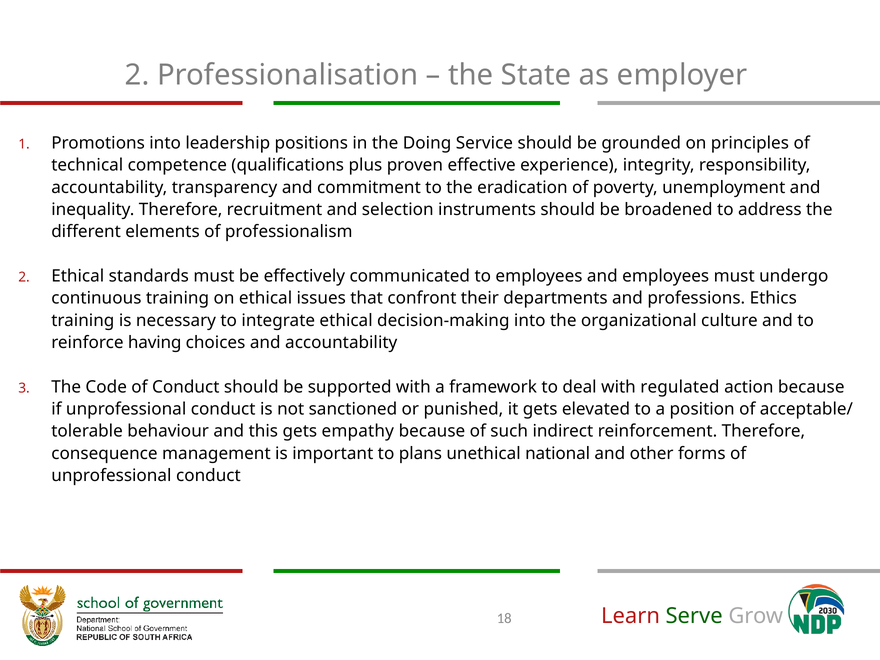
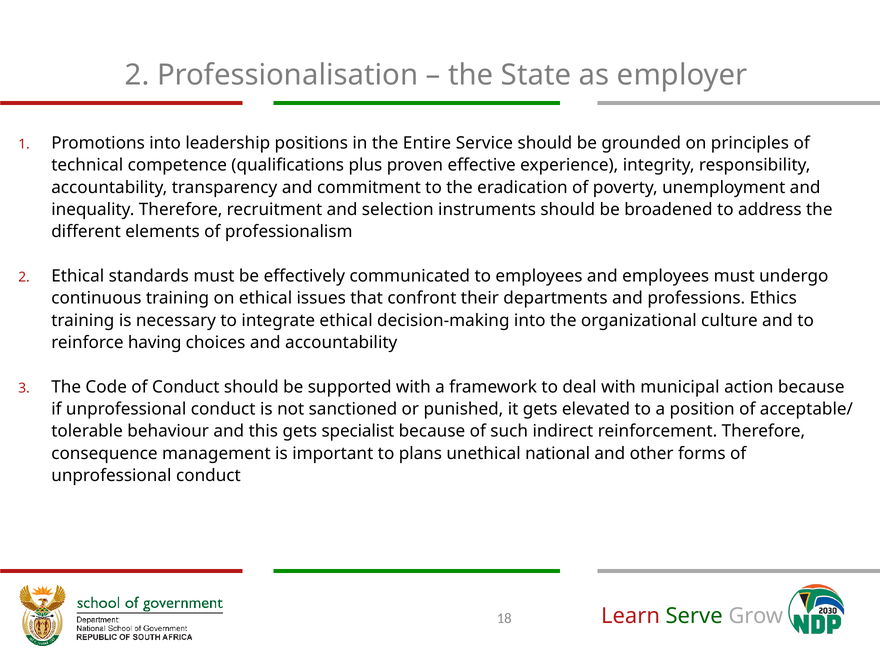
Doing: Doing -> Entire (427, 143)
regulated: regulated -> municipal (680, 387)
empathy: empathy -> specialist (358, 431)
